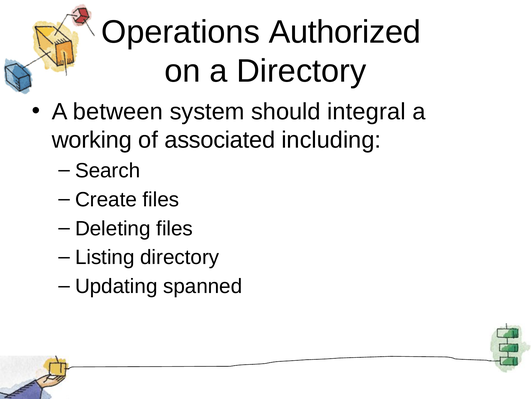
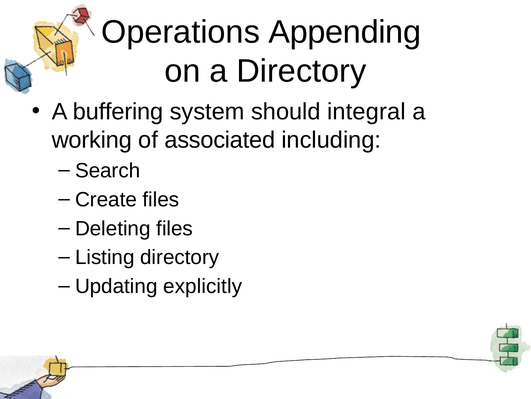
Authorized: Authorized -> Appending (345, 32)
between: between -> buffering (118, 111)
spanned: spanned -> explicitly (203, 286)
